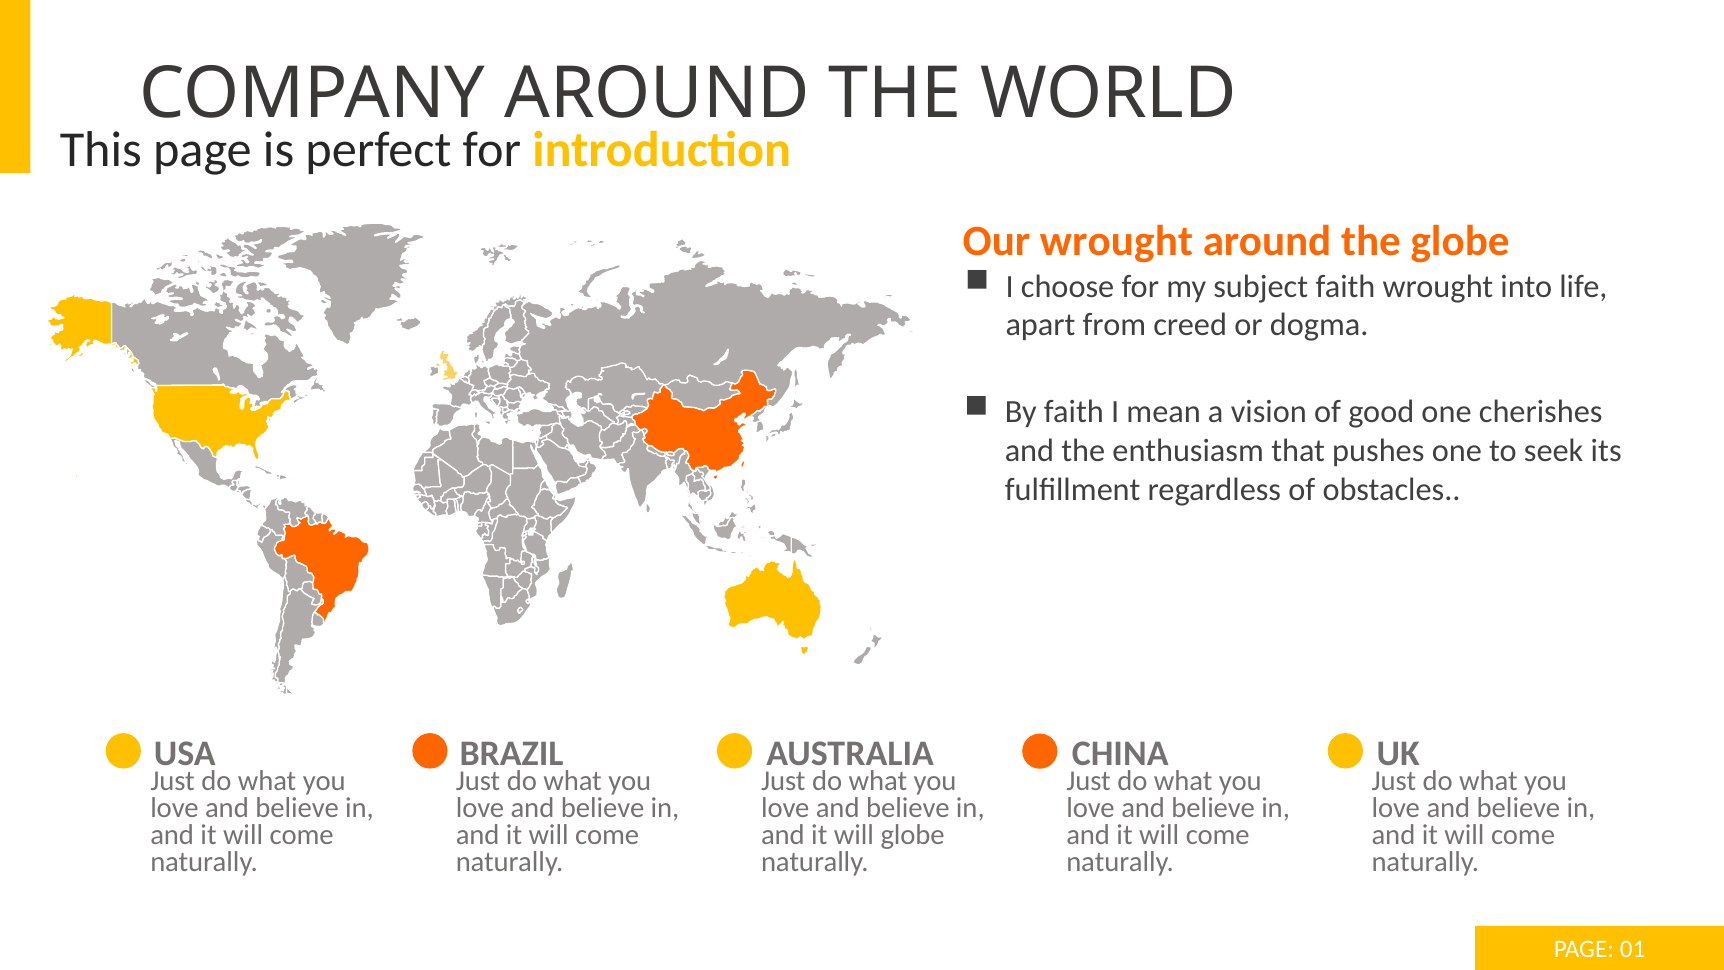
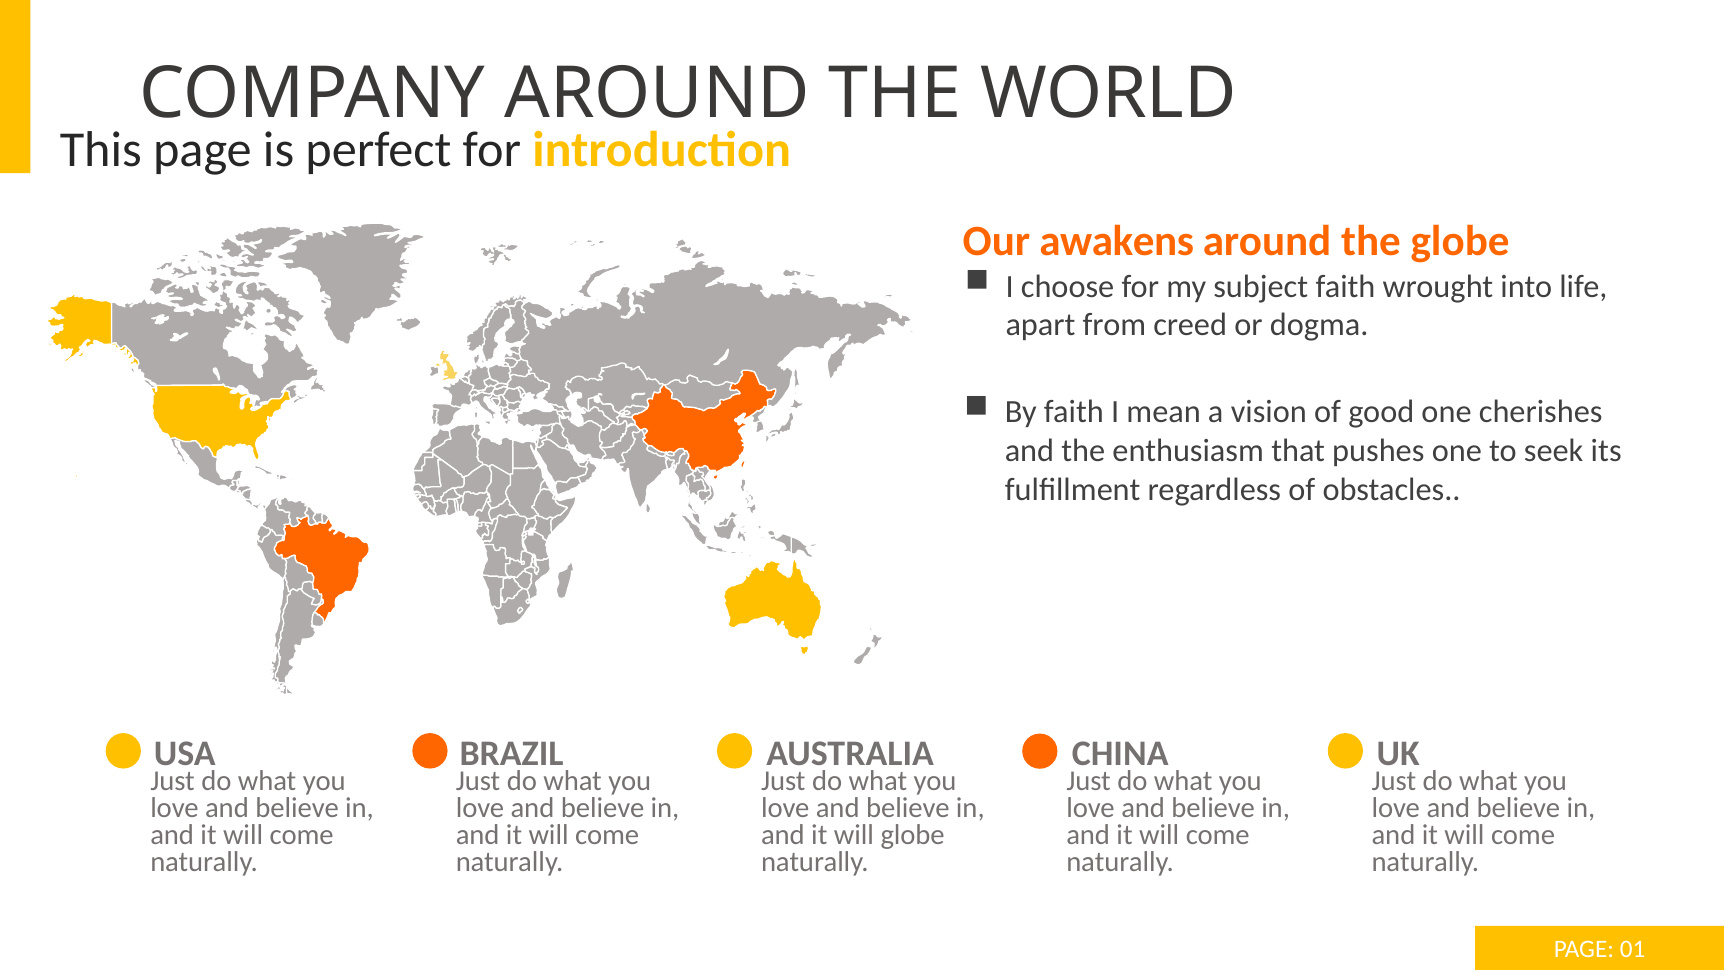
Our wrought: wrought -> awakens (1117, 241)
